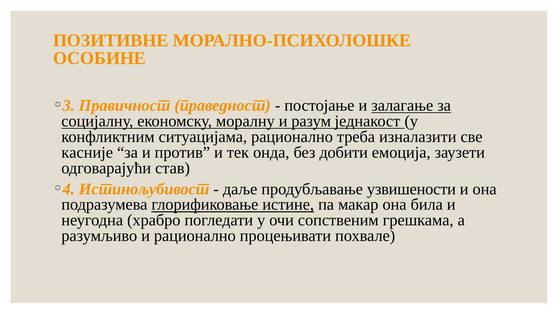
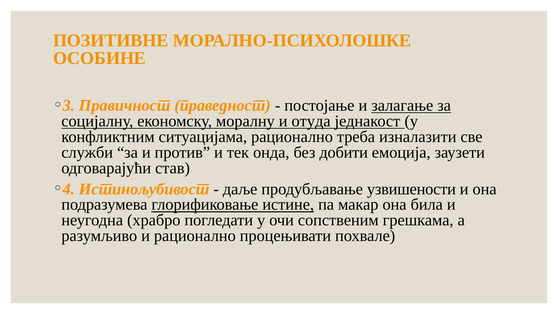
разум: разум -> отуда (311, 121)
касније: касније -> служби (87, 152)
